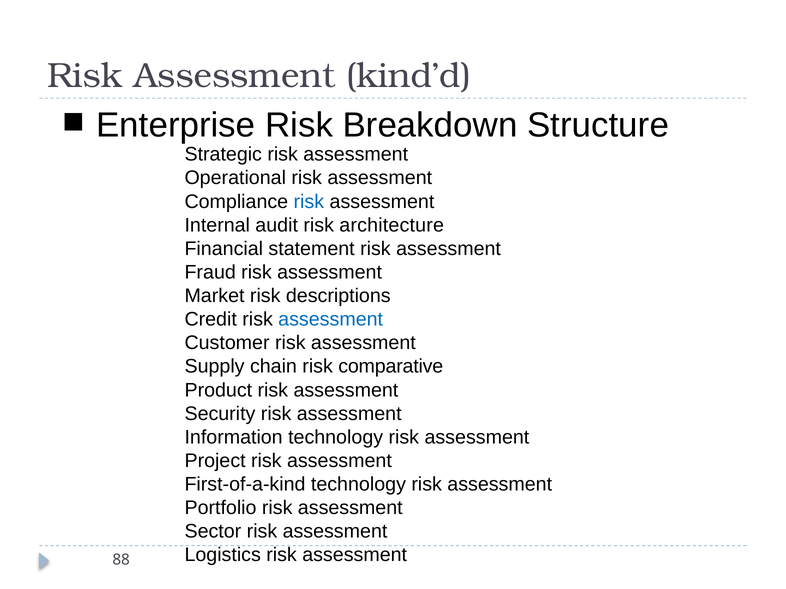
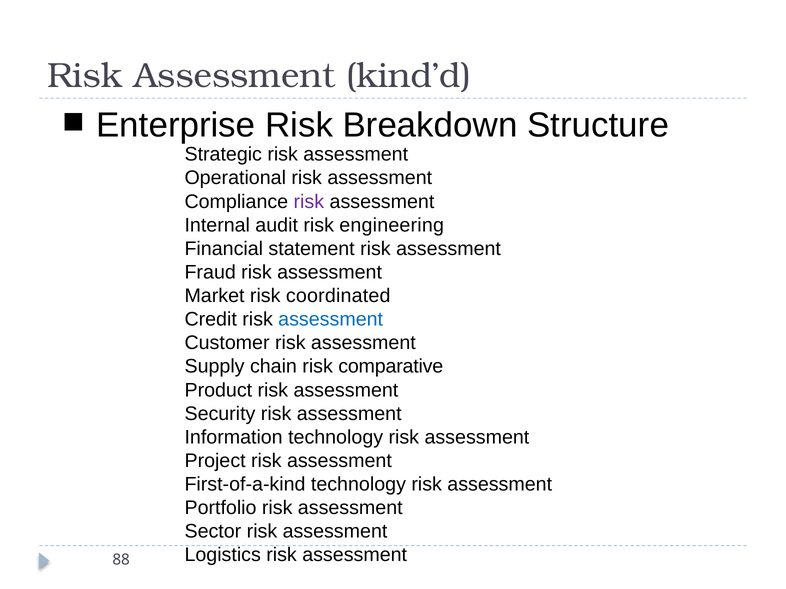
risk colour: blue -> purple (309, 202)
architecture: architecture -> engineering (392, 225)
descriptions: descriptions -> coordinated (338, 296)
